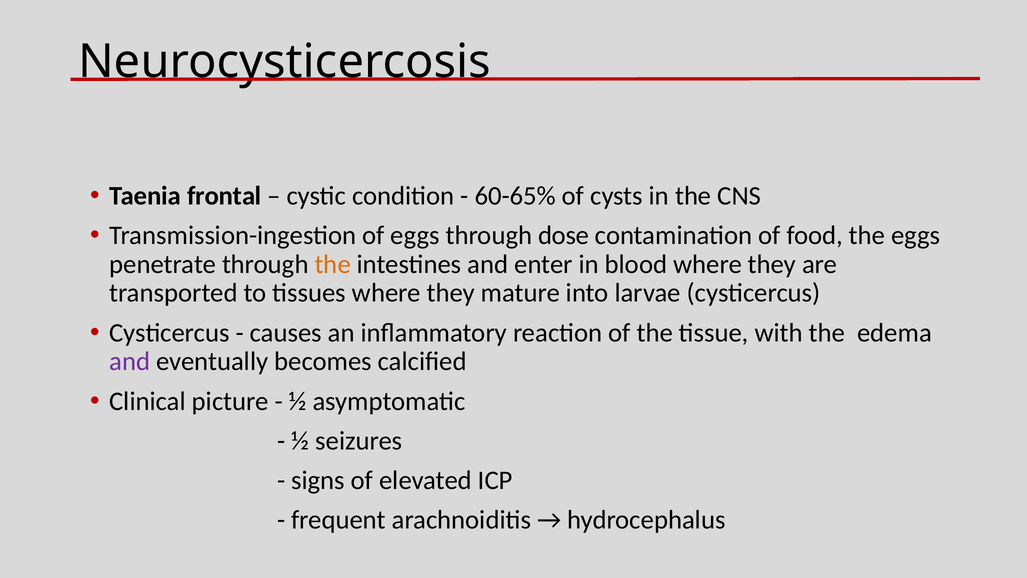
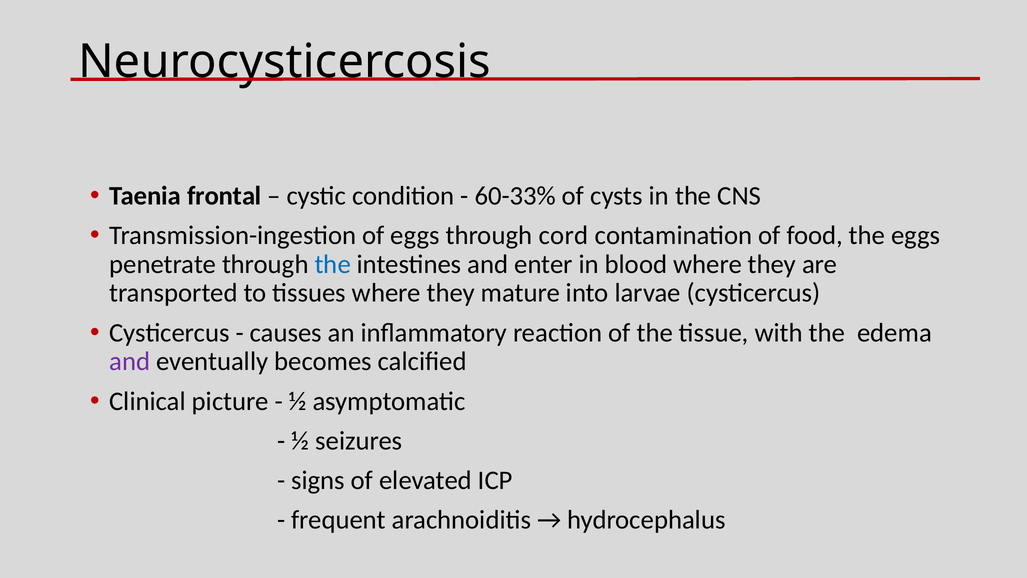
60-65%: 60-65% -> 60-33% (515, 196)
dose: dose -> cord (563, 235)
the colour: orange -> blue (333, 264)
